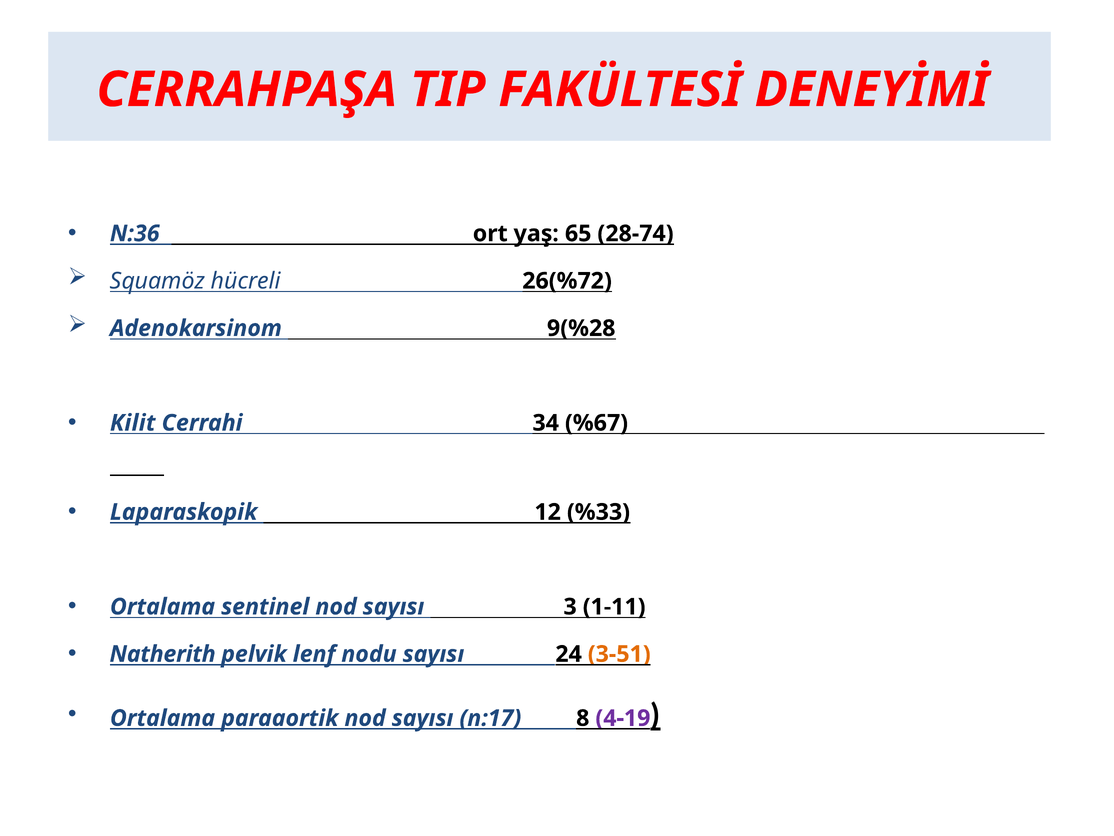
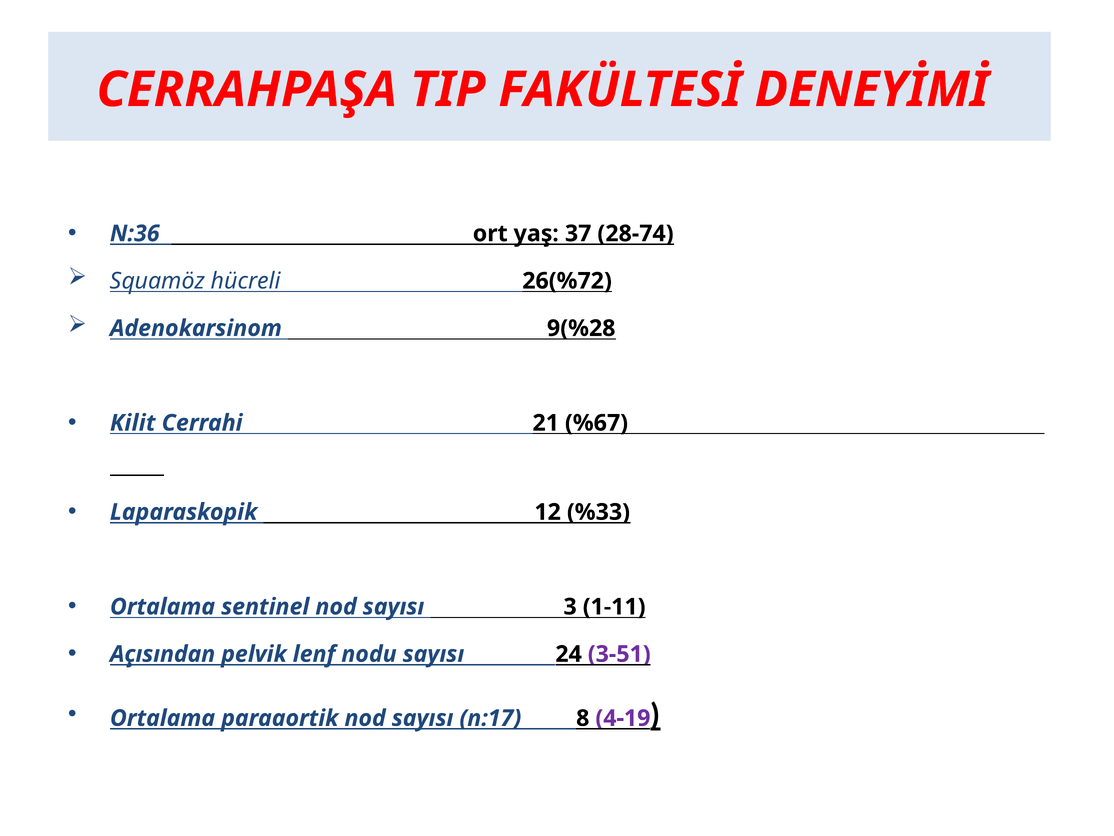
65: 65 -> 37 (578, 233)
34: 34 -> 21 (546, 423)
Natherith: Natherith -> Açısından (163, 654)
3-51 colour: orange -> purple (619, 654)
